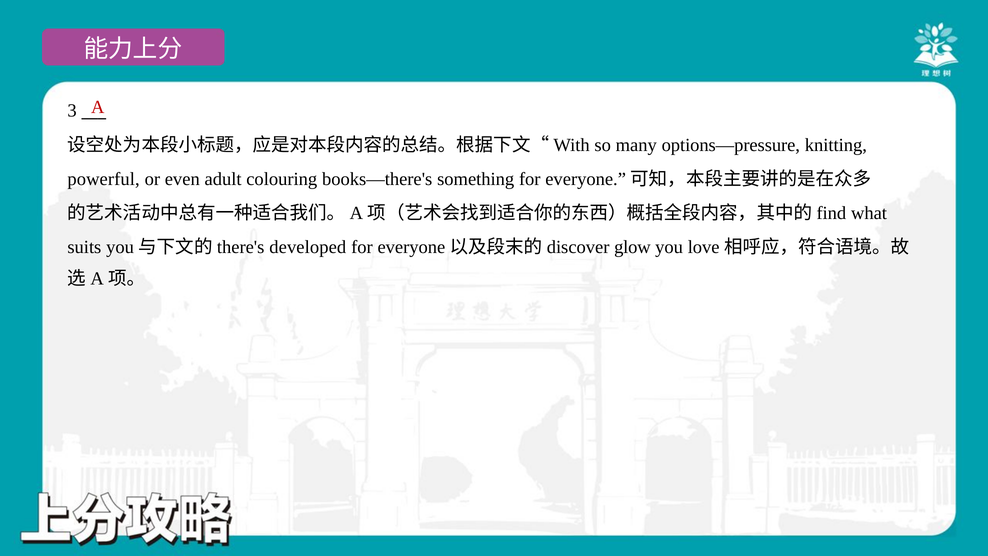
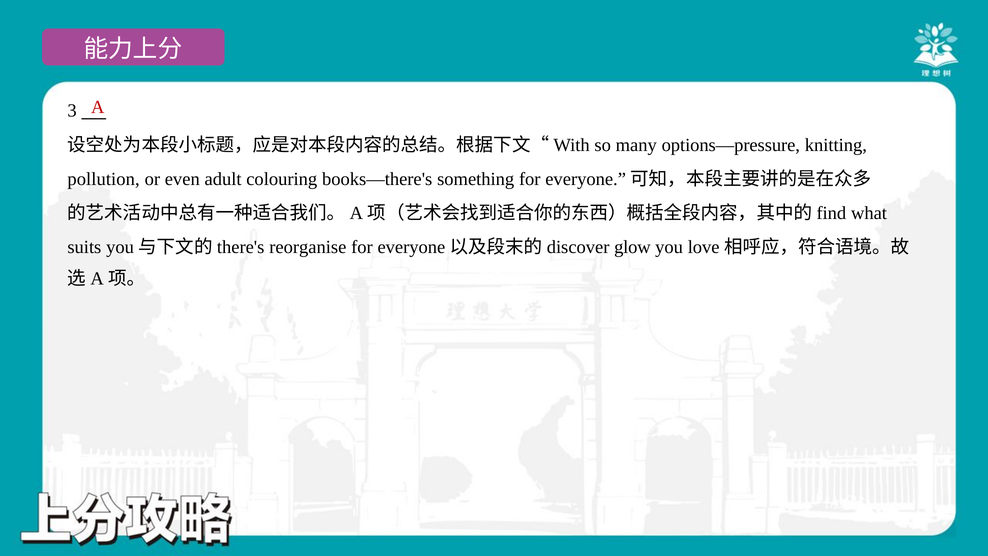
powerful: powerful -> pollution (104, 179)
developed: developed -> reorganise (308, 247)
